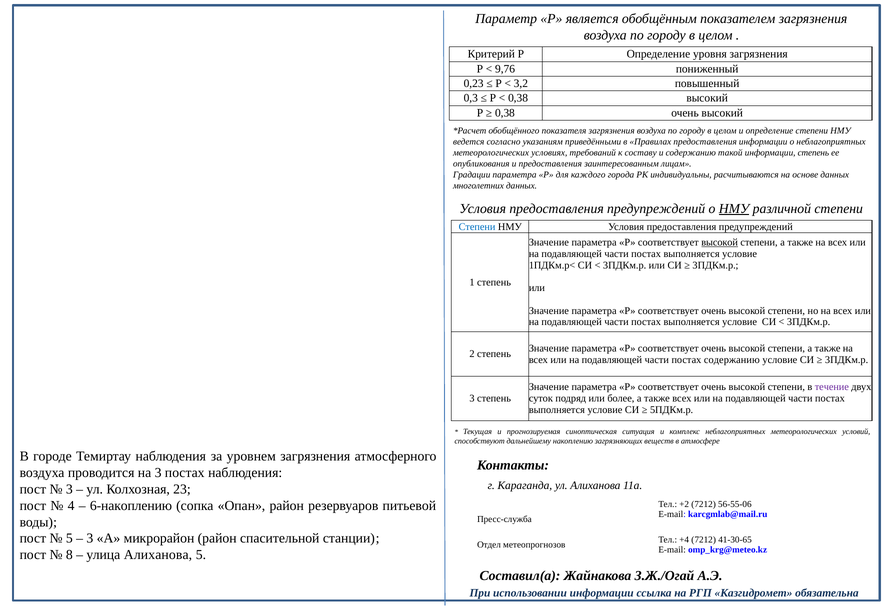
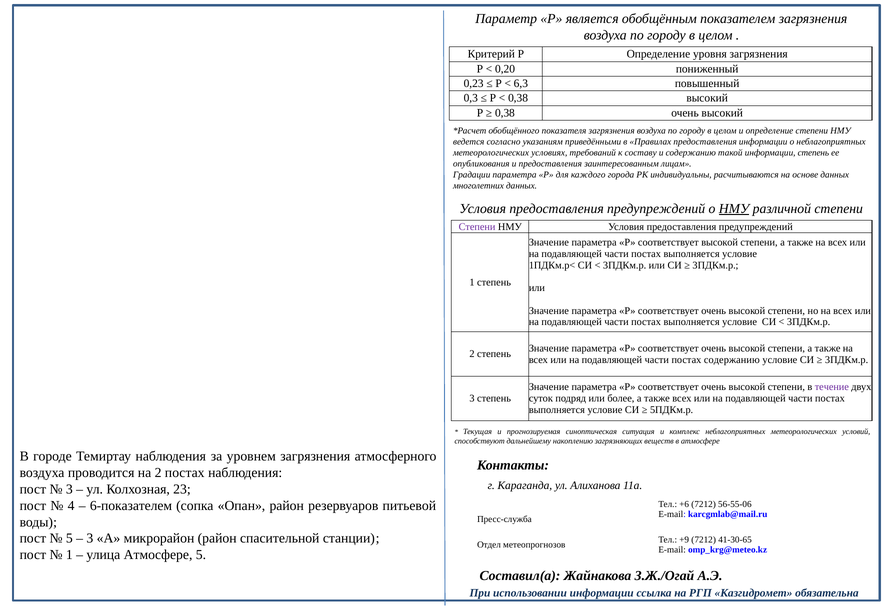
9,76: 9,76 -> 0,20 (505, 69)
3,2: 3,2 -> 6,3 (521, 83)
Степени colour: blue -> purple (477, 227)
высокой underline: present -> none (720, 242)
на 3: 3 -> 2 (158, 473)
6-накоплению: 6-накоплению -> 6-показателем (131, 506)
+2: +2 -> +6 (684, 504)
+4: +4 -> +9 (684, 540)
8: 8 -> 1 (69, 555)
улица Алиханова: Алиханова -> Атмосфере (158, 555)
